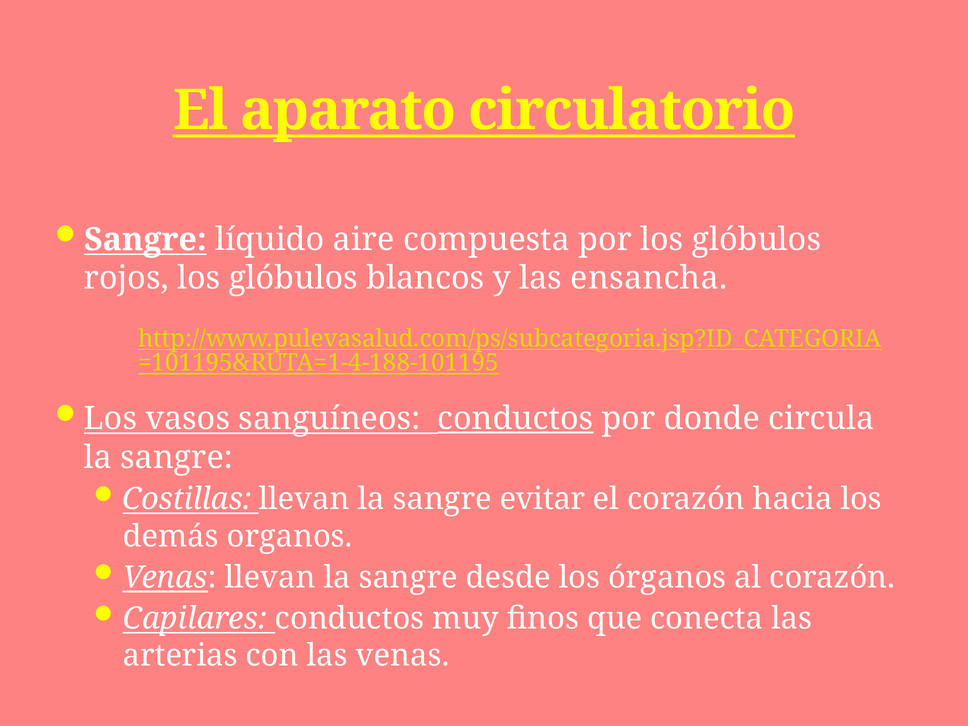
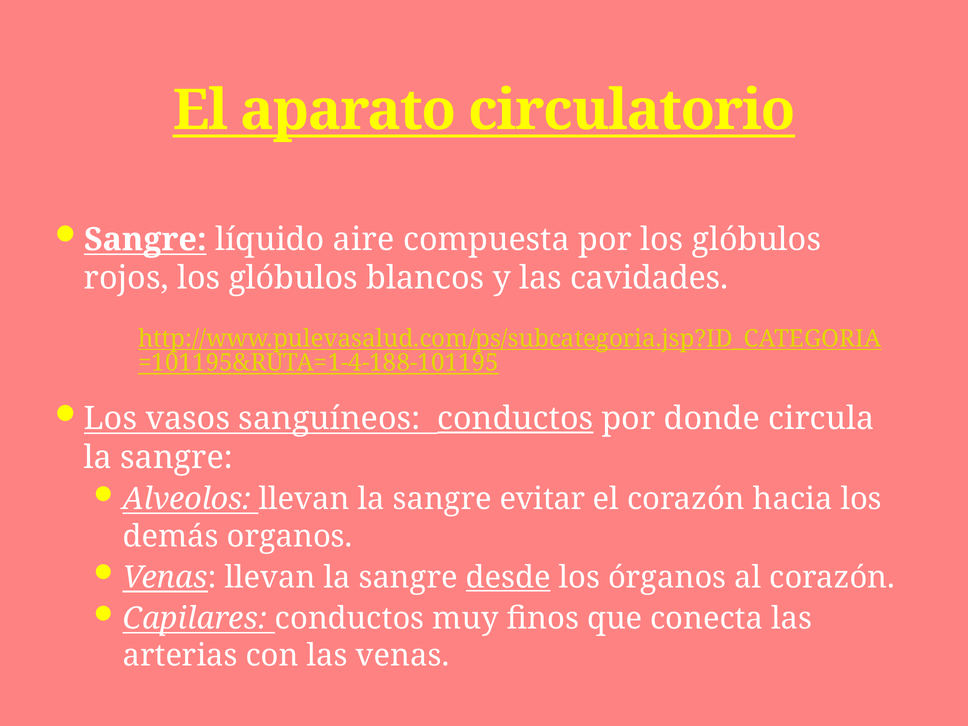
ensancha: ensancha -> cavidades (649, 278)
Costillas: Costillas -> Alveolos (187, 499)
desde underline: none -> present (508, 577)
